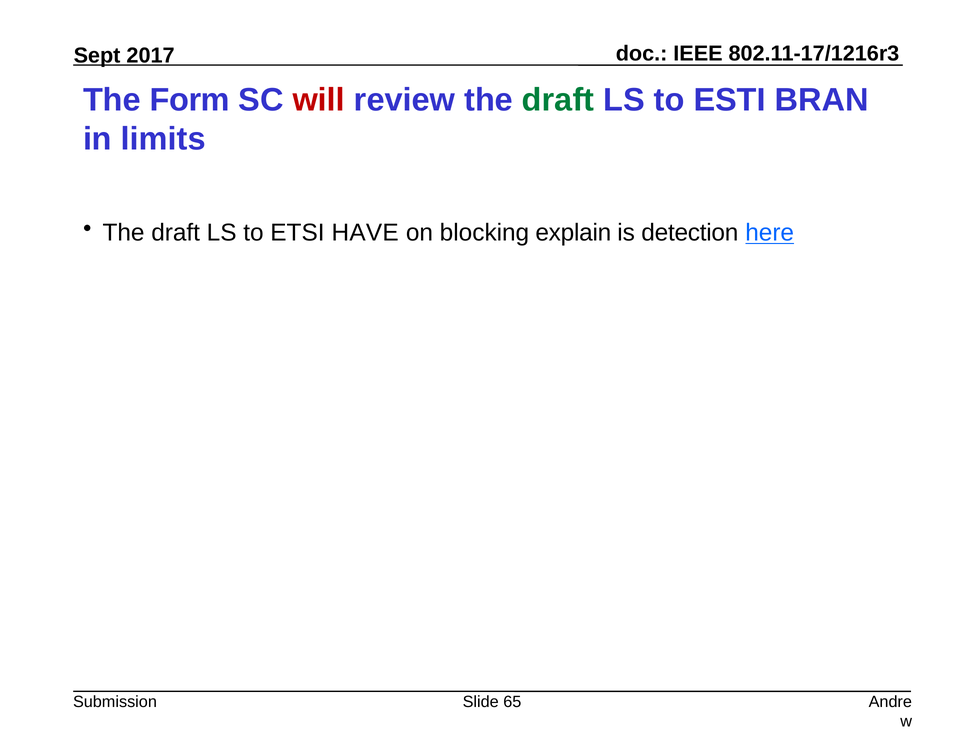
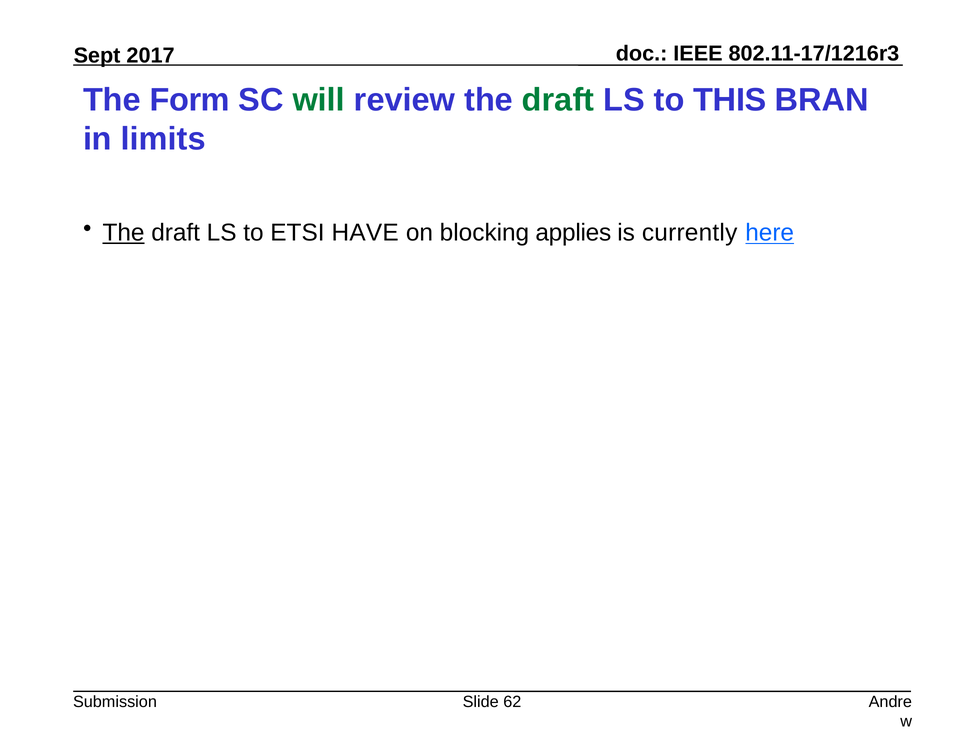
will colour: red -> green (319, 100)
ESTI: ESTI -> THIS (730, 100)
The underline: none -> present (124, 233)
explain: explain -> applies (573, 233)
detection: detection -> currently (690, 233)
65: 65 -> 62 (512, 702)
